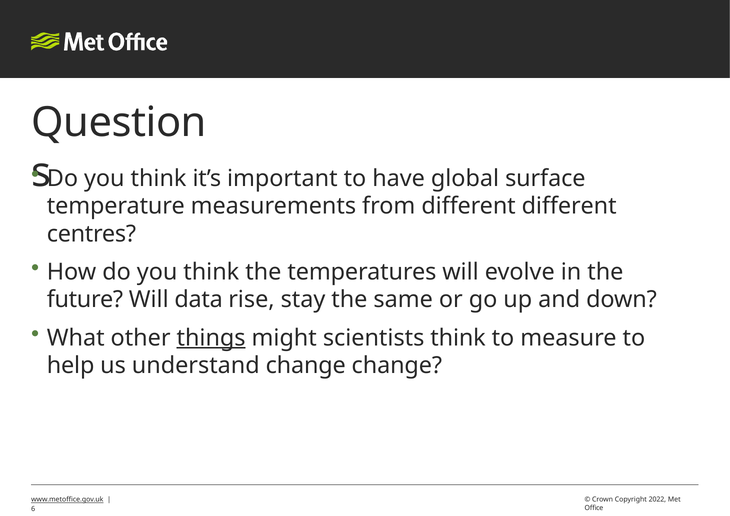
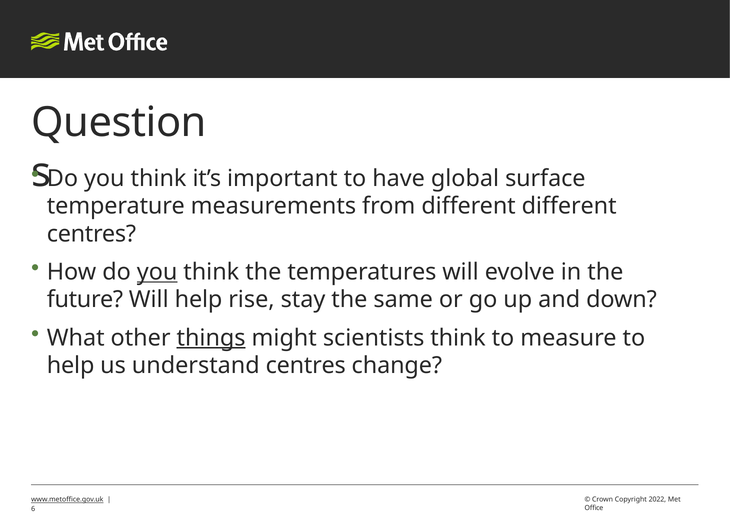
you underline: none -> present (157, 272)
Will data: data -> help (199, 300)
understand change: change -> centres (306, 366)
